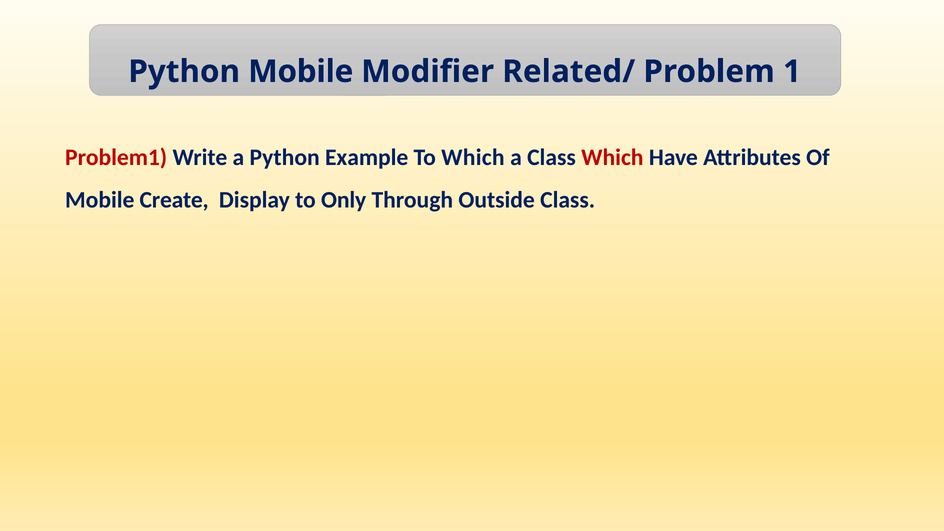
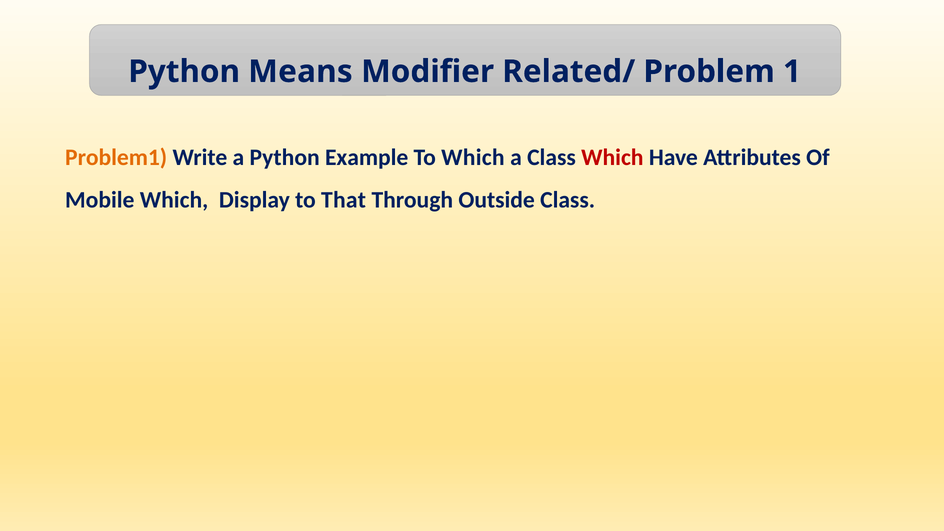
Python Mobile: Mobile -> Means (300, 72)
Problem1 colour: red -> orange (116, 158)
Mobile Create: Create -> Which (174, 200)
Only: Only -> That (344, 200)
